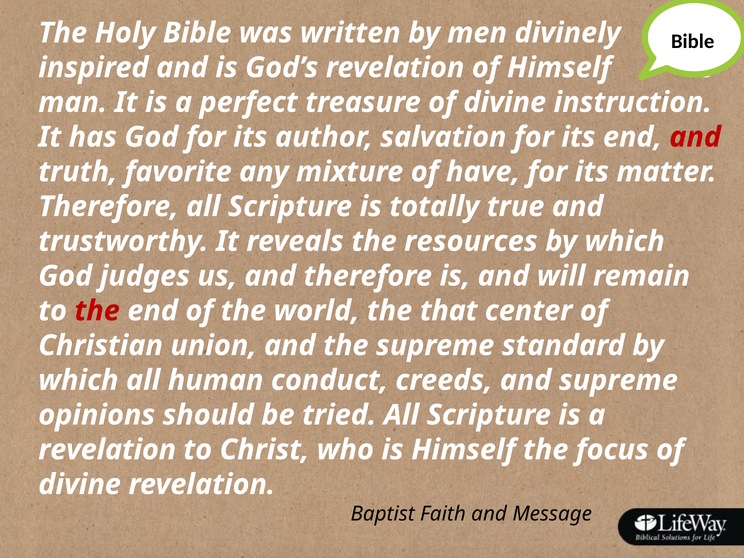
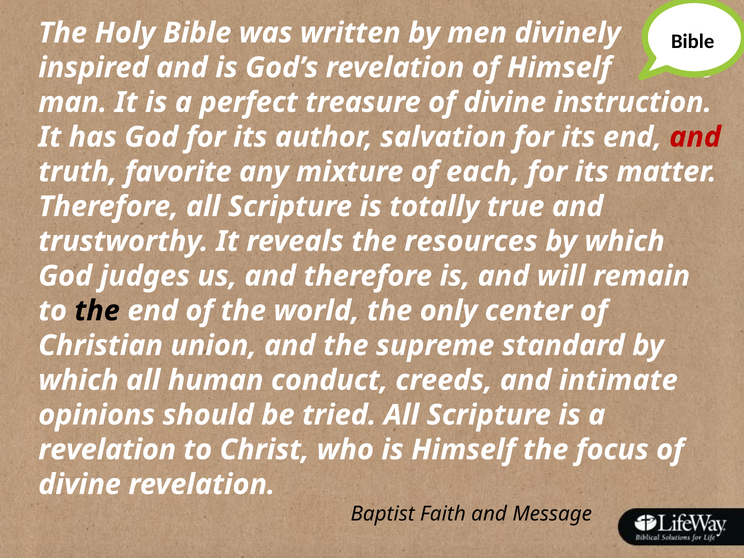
have: have -> each (483, 172)
the colour: red -> black (97, 311)
that: that -> only (449, 311)
and supreme: supreme -> intimate (618, 380)
